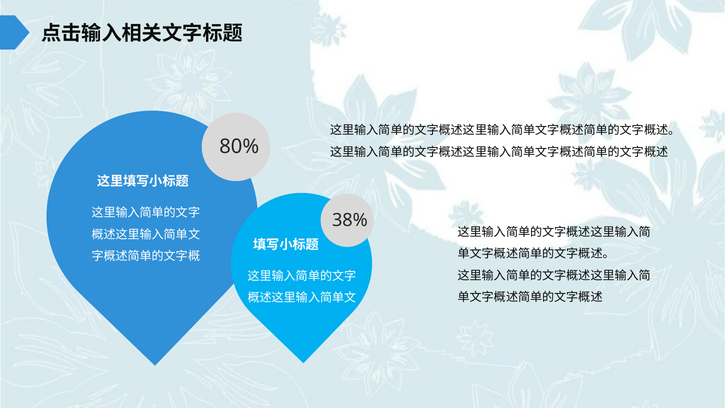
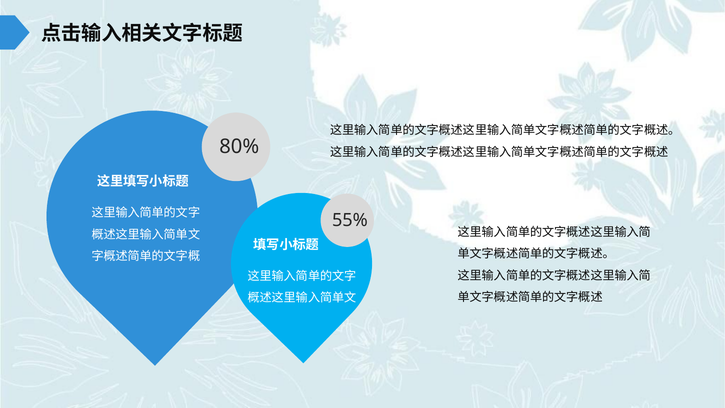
38%: 38% -> 55% (350, 220)
